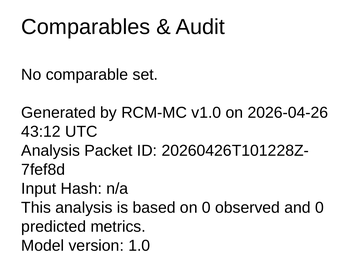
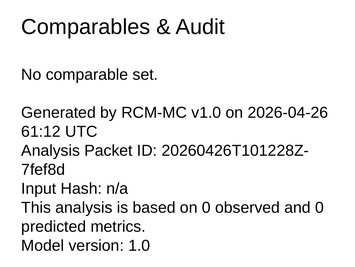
43:12: 43:12 -> 61:12 (41, 131)
